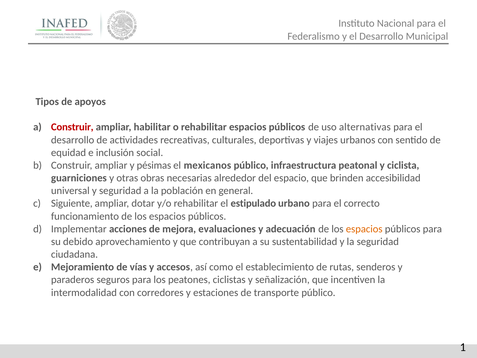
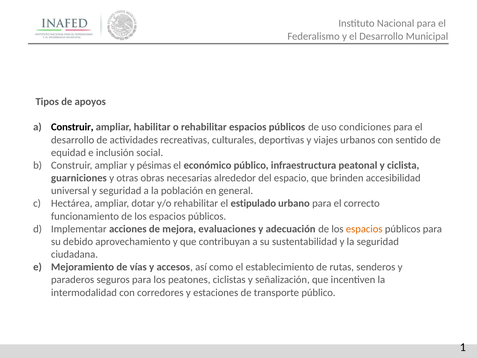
Construir colour: red -> black (72, 127)
alternativas: alternativas -> condiciones (365, 127)
mexicanos: mexicanos -> económico (208, 165)
Siguiente: Siguiente -> Hectárea (72, 203)
